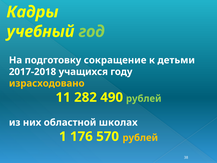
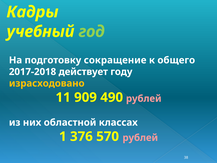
детьми: детьми -> общего (176, 60)
учащихся: учащихся -> действует (83, 72)
282: 282 -> 909 (86, 97)
рублей colour: light green -> pink (144, 98)
школах: школах -> классах (118, 122)
176: 176 -> 376 (81, 136)
рублей colour: yellow -> pink (140, 137)
